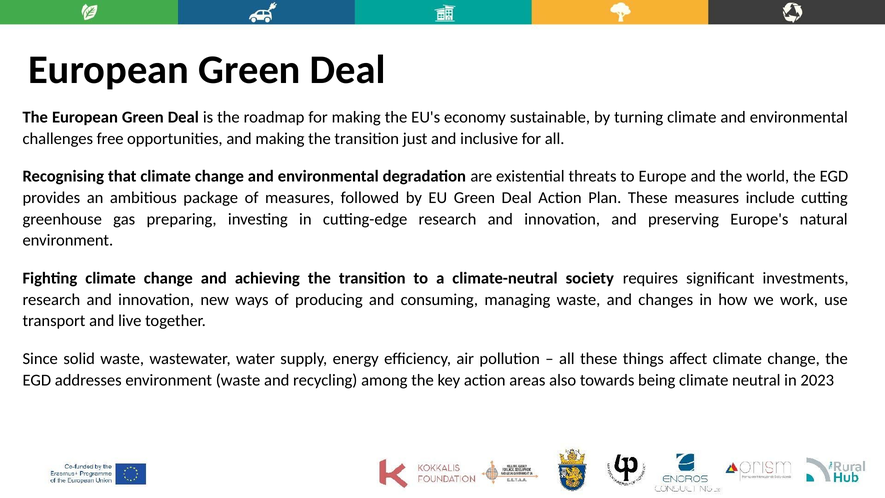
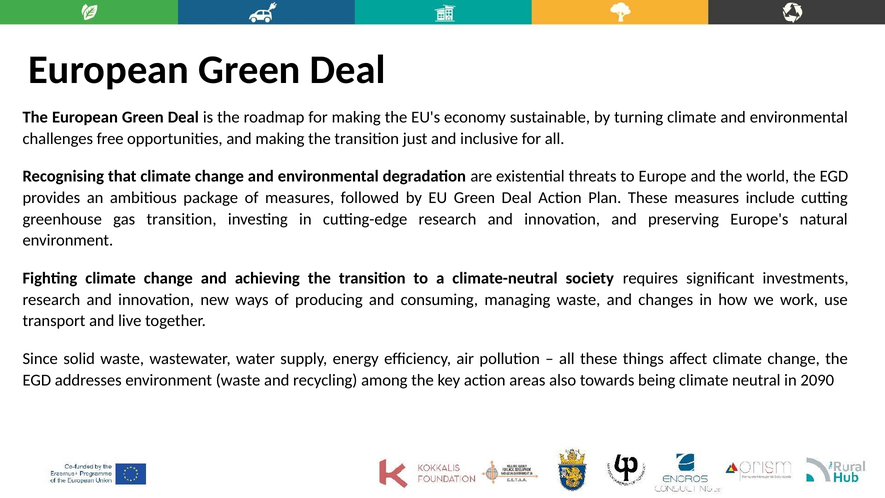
gas preparing: preparing -> transition (182, 219)
2023: 2023 -> 2090 (817, 380)
